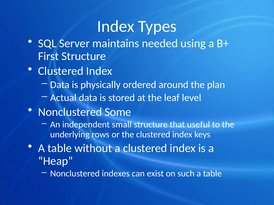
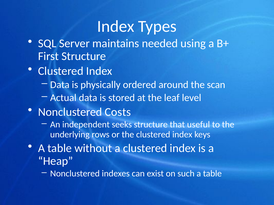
plan: plan -> scan (216, 85)
Some: Some -> Costs (118, 112)
small: small -> seeks (122, 125)
